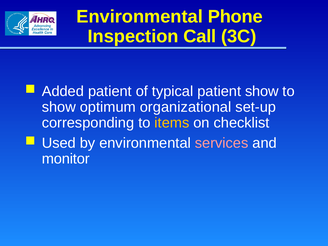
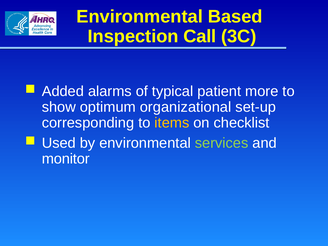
Phone: Phone -> Based (235, 17)
Added patient: patient -> alarms (110, 91)
patient show: show -> more (262, 91)
services colour: pink -> light green (222, 143)
